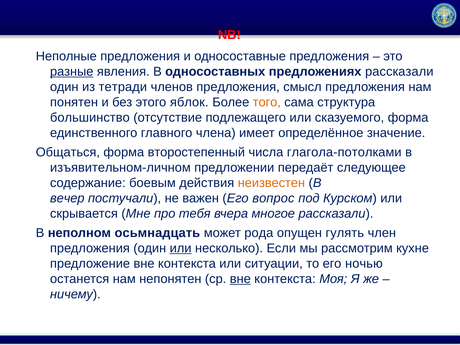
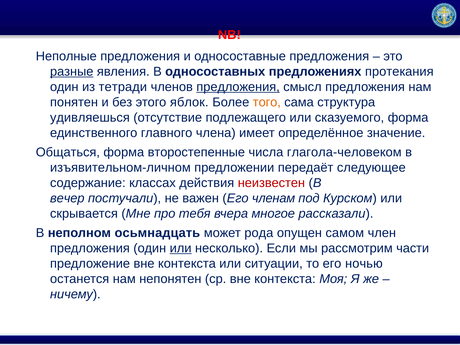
предложениях рассказали: рассказали -> протекания (399, 72)
предложения underline: none -> present (238, 87)
большинство: большинство -> удивляешься (90, 118)
второстепенный: второстепенный -> второстепенные (196, 152)
глагола-потолками: глагола-потолками -> глагола-человеком (344, 152)
боевым: боевым -> классах (152, 183)
неизвестен colour: orange -> red (271, 183)
вопрос: вопрос -> членам (274, 198)
гулять: гулять -> самом (345, 233)
кухне: кухне -> части (413, 248)
вне underline: present -> none (240, 279)
